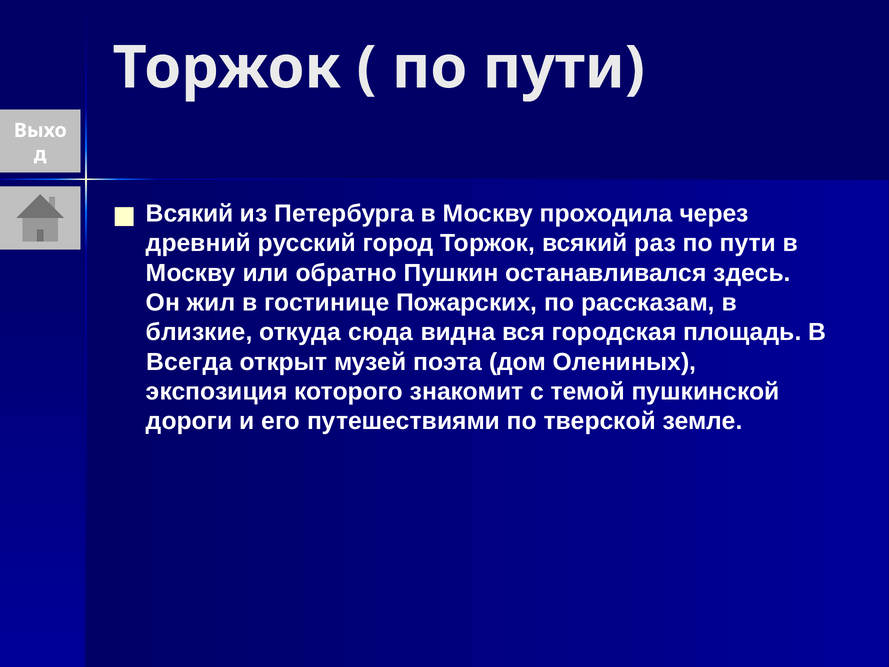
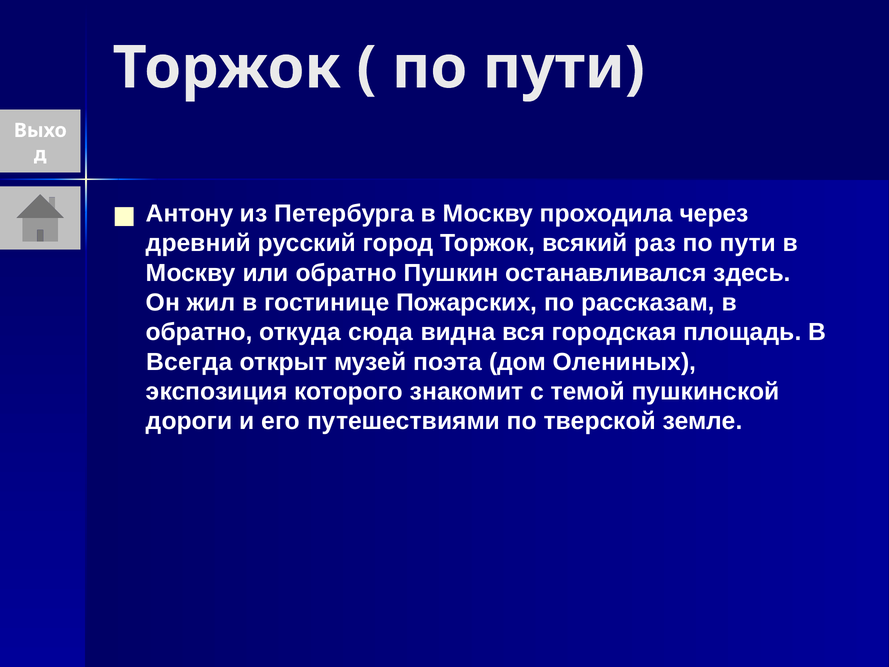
Всякий: Всякий -> Антону (190, 214)
близкие: близкие -> обратно (199, 332)
